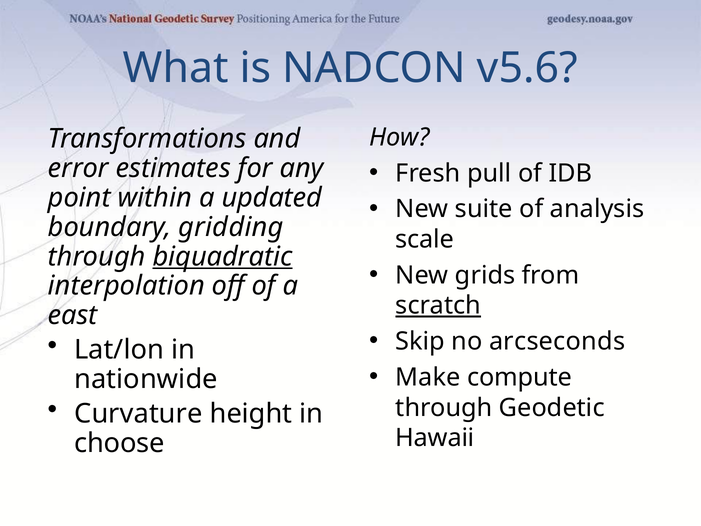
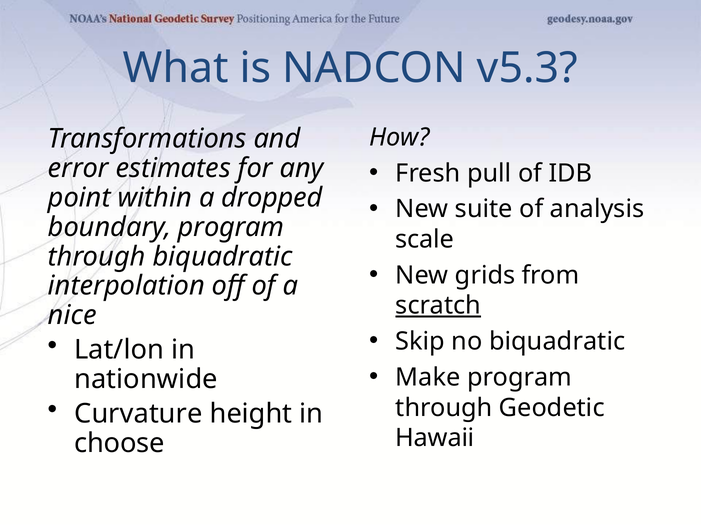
v5.6: v5.6 -> v5.3 (527, 68)
updated: updated -> dropped (272, 197)
boundary gridding: gridding -> program (231, 227)
biquadratic underline: present -> none (222, 256)
east: east -> nice (72, 315)
no arcseconds: arcseconds -> biquadratic (557, 341)
Make compute: compute -> program (519, 377)
